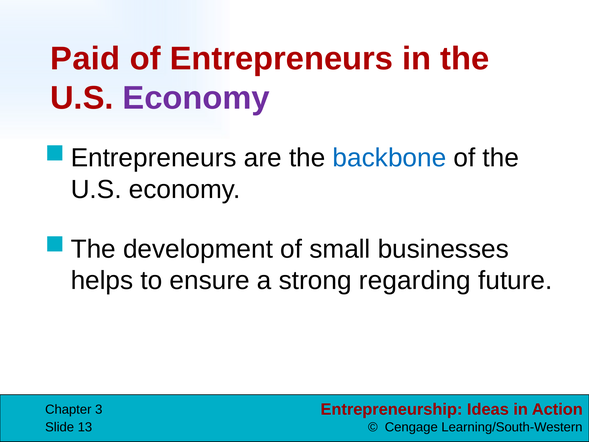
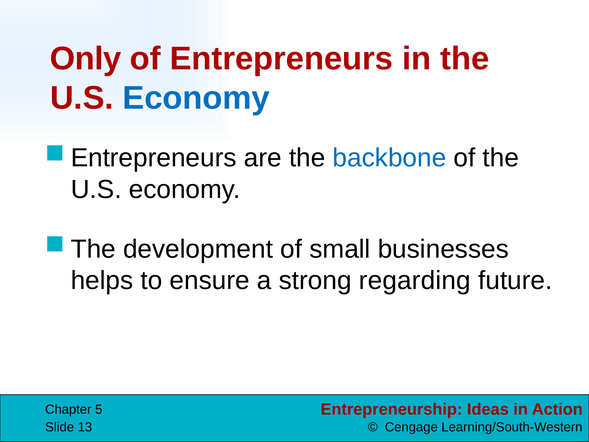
Paid: Paid -> Only (86, 59)
Economy colour: purple -> blue (196, 98)
3: 3 -> 5 (99, 409)
